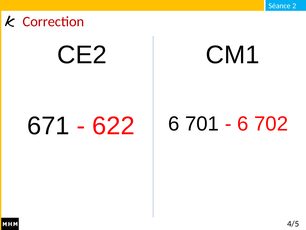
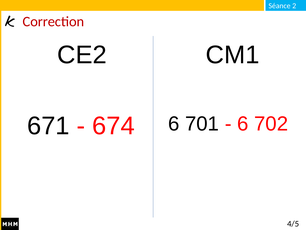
622: 622 -> 674 (114, 126)
